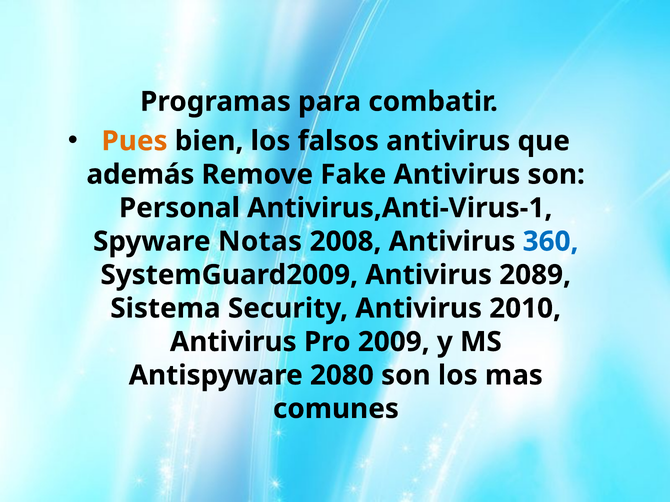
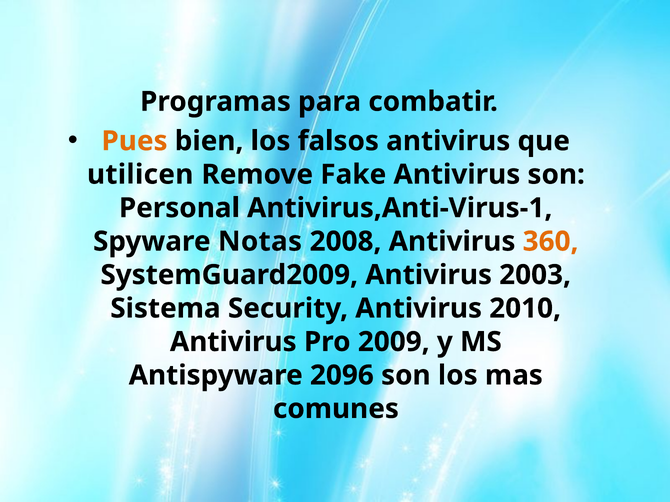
además: además -> utilicen (140, 175)
360 colour: blue -> orange (551, 242)
2089: 2089 -> 2003 (535, 275)
2080: 2080 -> 2096 (342, 376)
